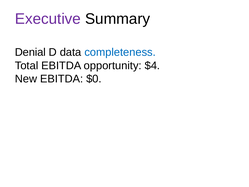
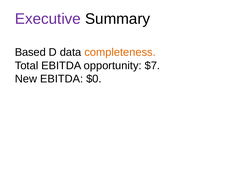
Denial: Denial -> Based (30, 52)
completeness colour: blue -> orange (120, 52)
$4: $4 -> $7 (152, 65)
